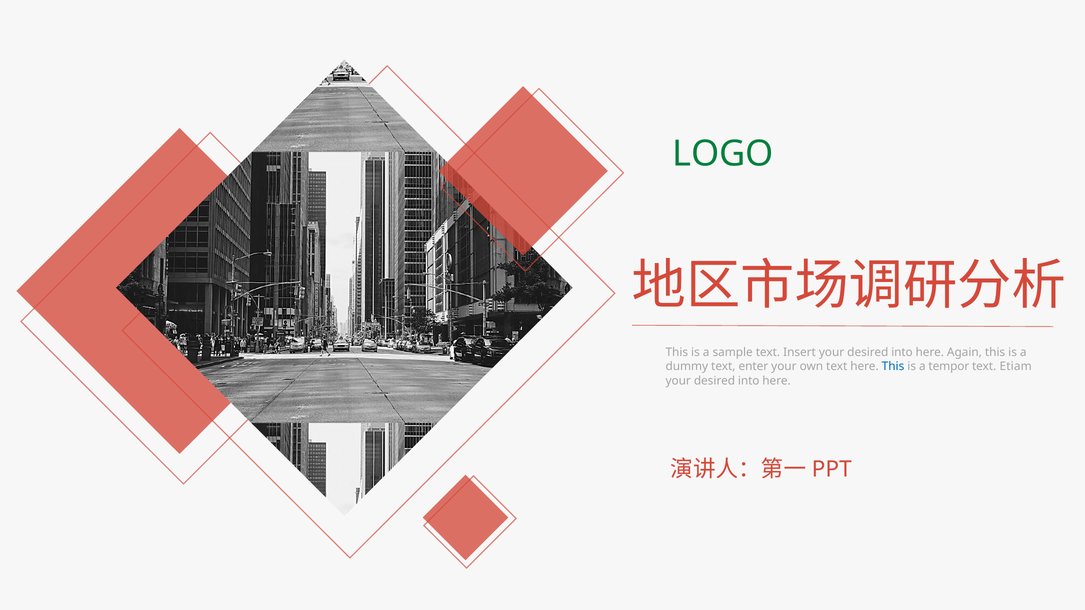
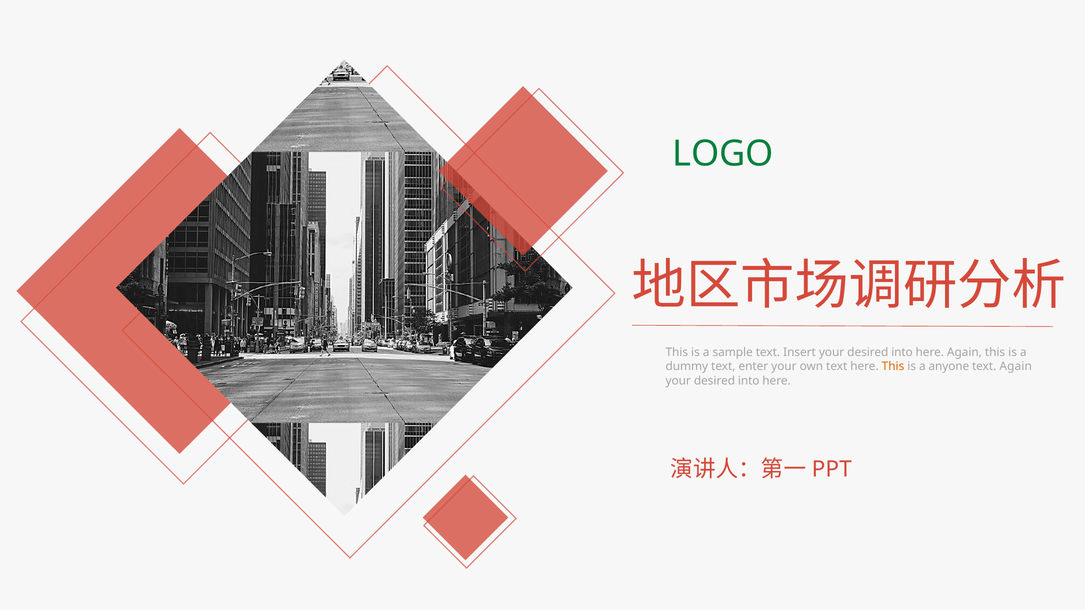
This colour: blue -> orange (893, 367)
tempor: tempor -> anyone (949, 367)
text Etiam: Etiam -> Again (1016, 367)
